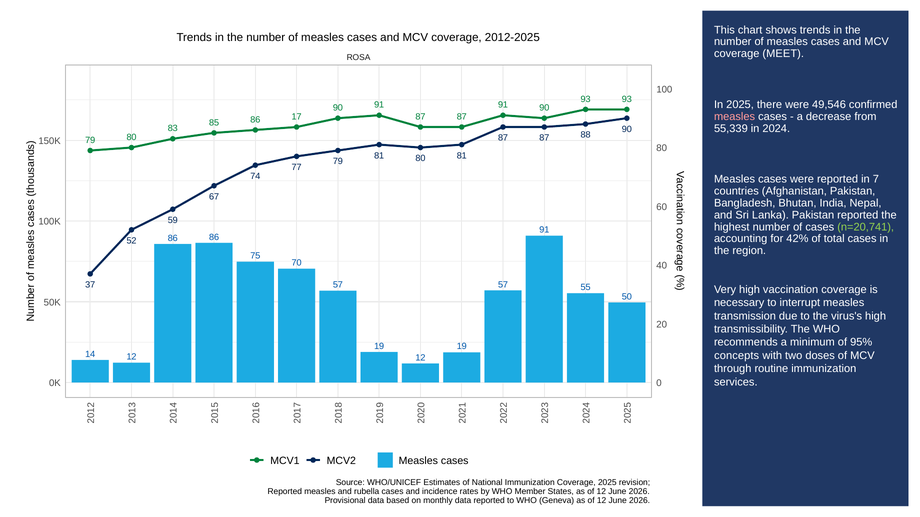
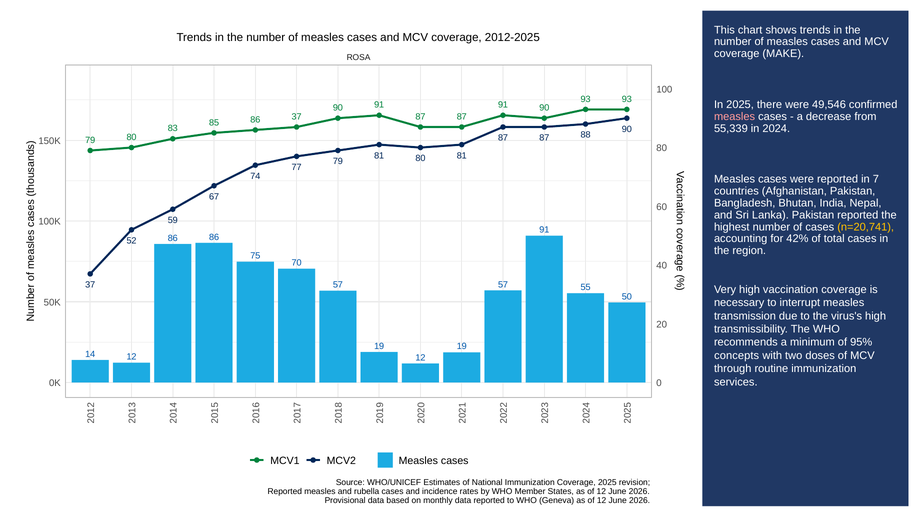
MEET: MEET -> MAKE (783, 54)
86 17: 17 -> 37 (297, 117)
n=20,741 colour: light green -> yellow (866, 227)
